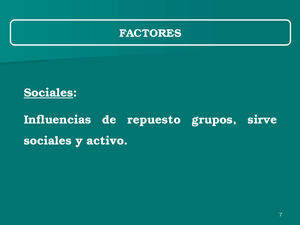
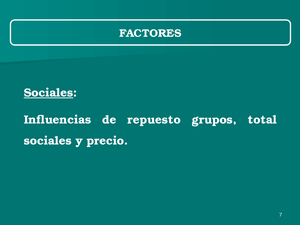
sirve: sirve -> total (262, 120)
activo: activo -> precio (107, 141)
